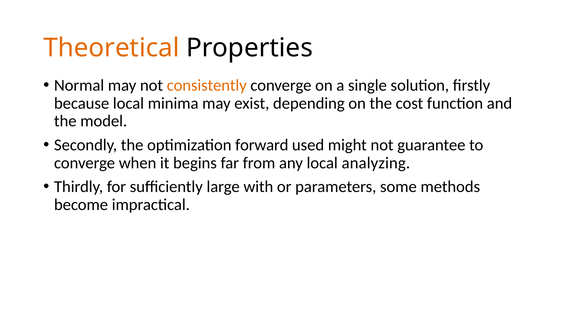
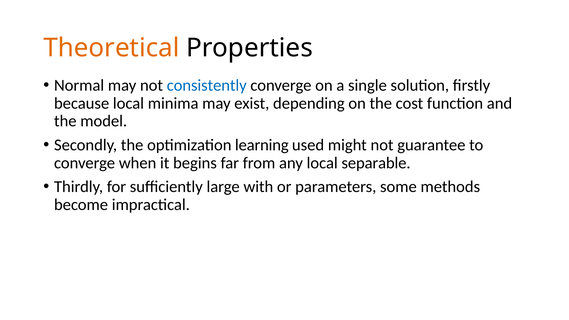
consistently colour: orange -> blue (207, 85)
forward: forward -> learning (262, 145)
analyzing: analyzing -> separable (376, 163)
